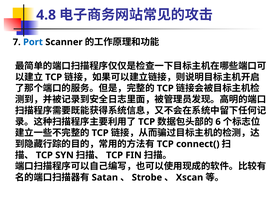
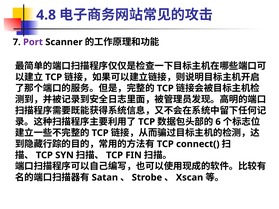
Port colour: blue -> purple (33, 42)
